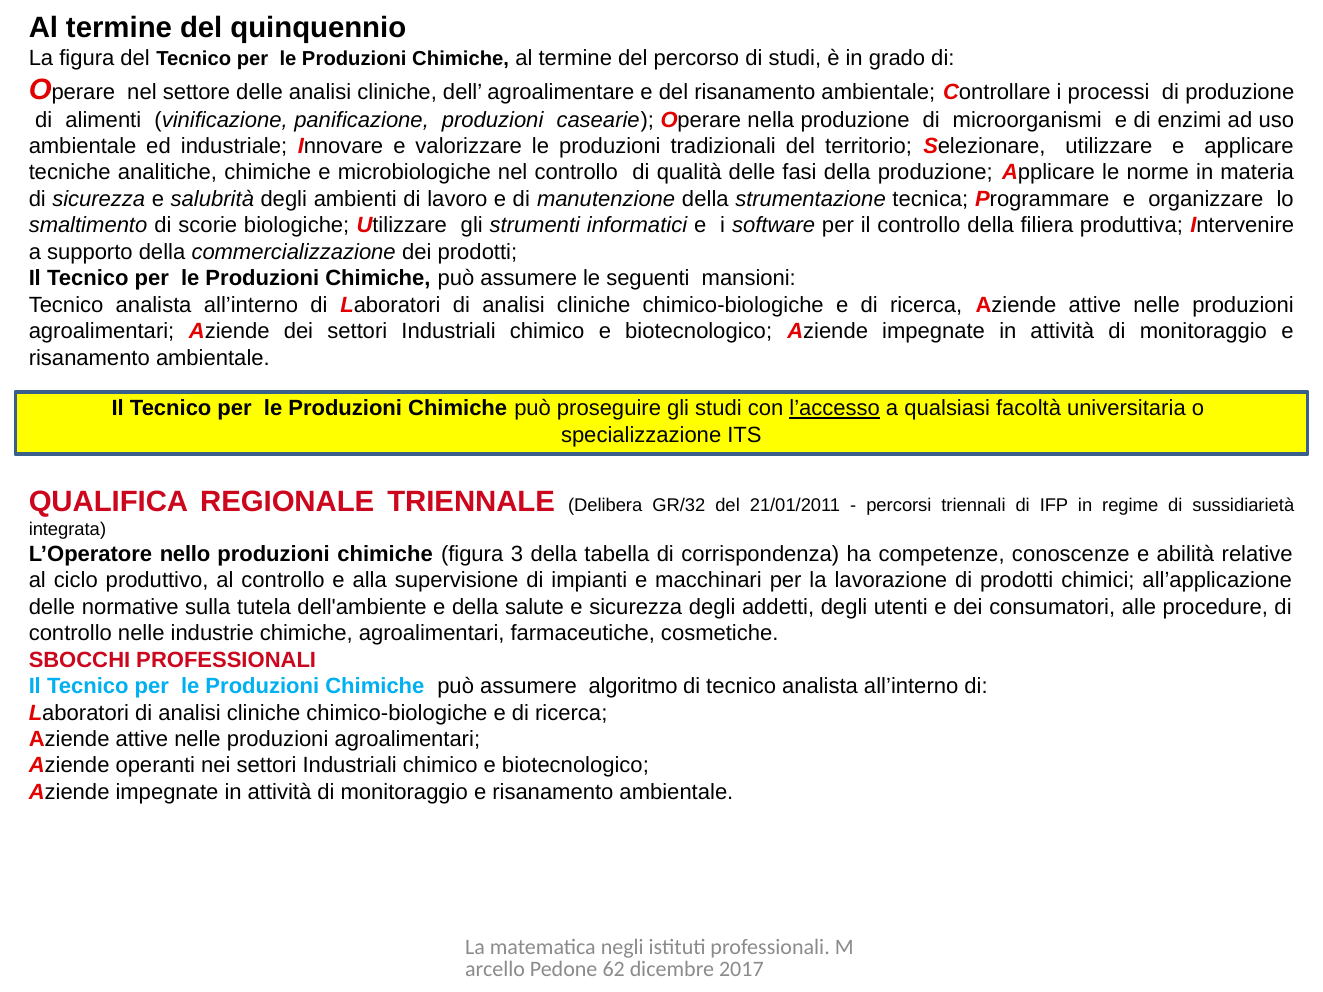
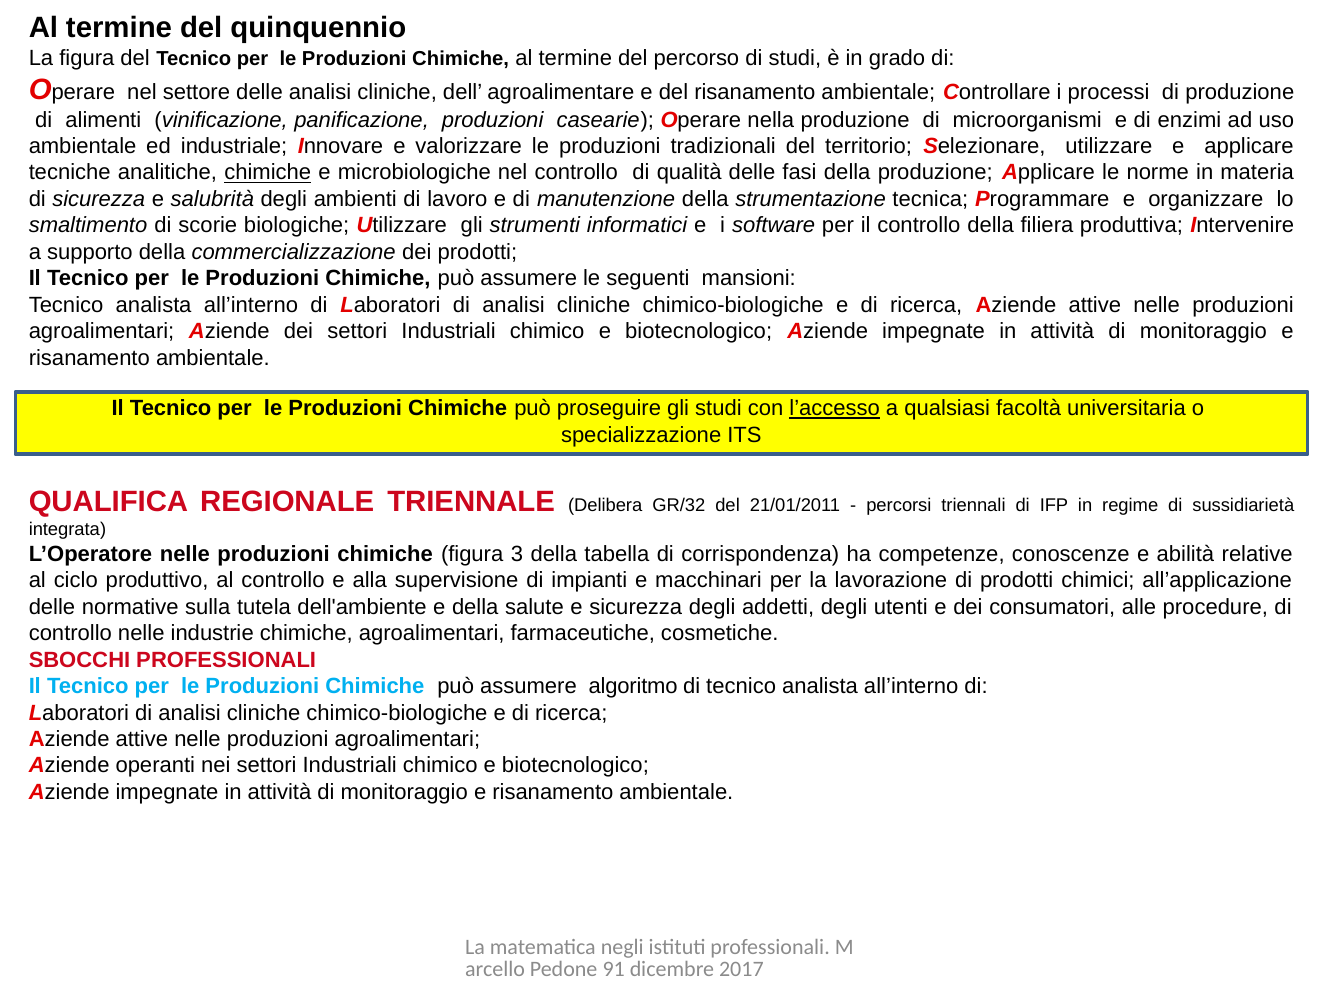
chimiche underline: none -> present (268, 173)
L’Operatore nello: nello -> nelle (185, 554)
62: 62 -> 91 (614, 969)
